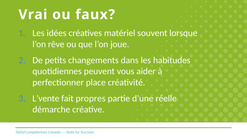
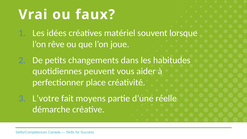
L’vente: L’vente -> L’votre (46, 98)
propres: propres -> moyens (91, 98)
